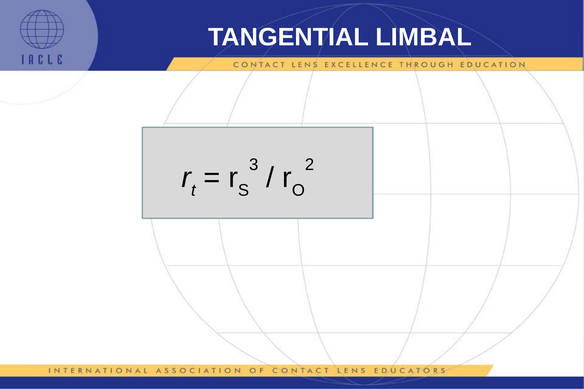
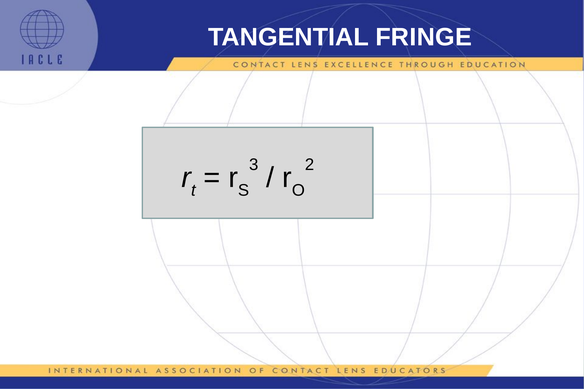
LIMBAL: LIMBAL -> FRINGE (424, 37)
